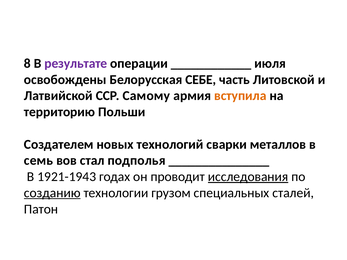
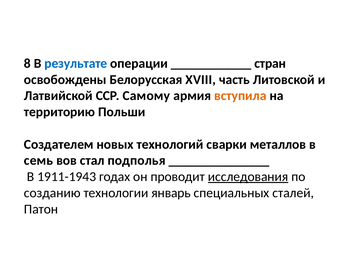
результате colour: purple -> blue (76, 63)
июля: июля -> стран (270, 63)
СЕБЕ: СЕБЕ -> XVIII (201, 80)
1921-1943: 1921-1943 -> 1911-1943 (67, 177)
созданию underline: present -> none (52, 193)
грузом: грузом -> январь (171, 193)
